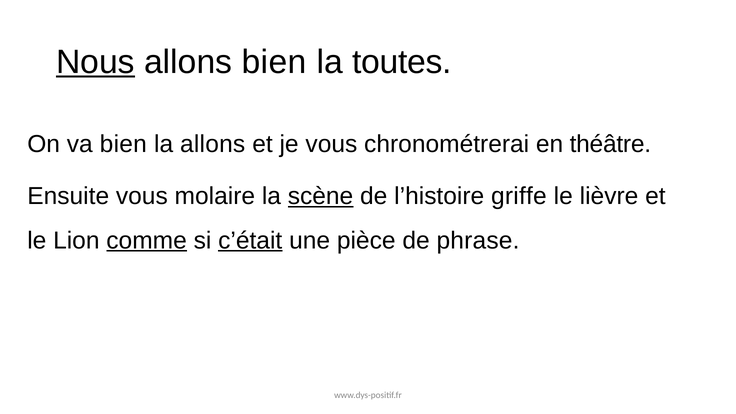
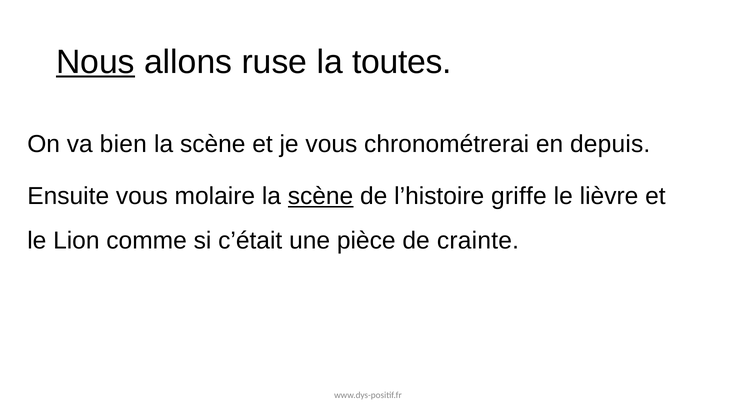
allons bien: bien -> ruse (274, 62)
allons: allons -> scène (213, 144)
théâtre: théâtre -> depuis (610, 144)
comme underline: present -> none (147, 240)
c’était underline: present -> none (250, 240)
phrase: phrase -> crainte (478, 240)
